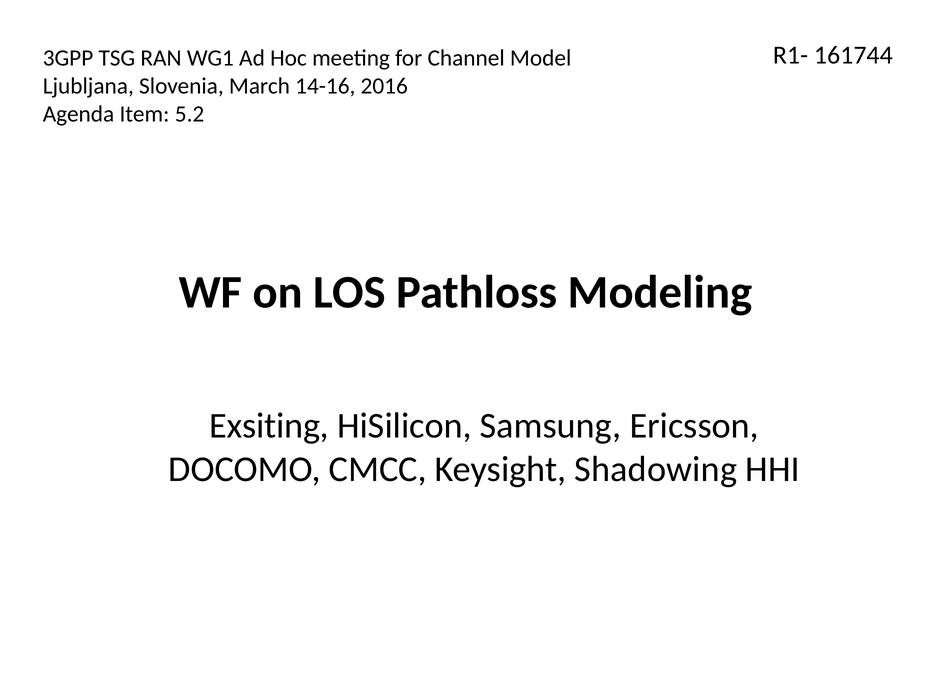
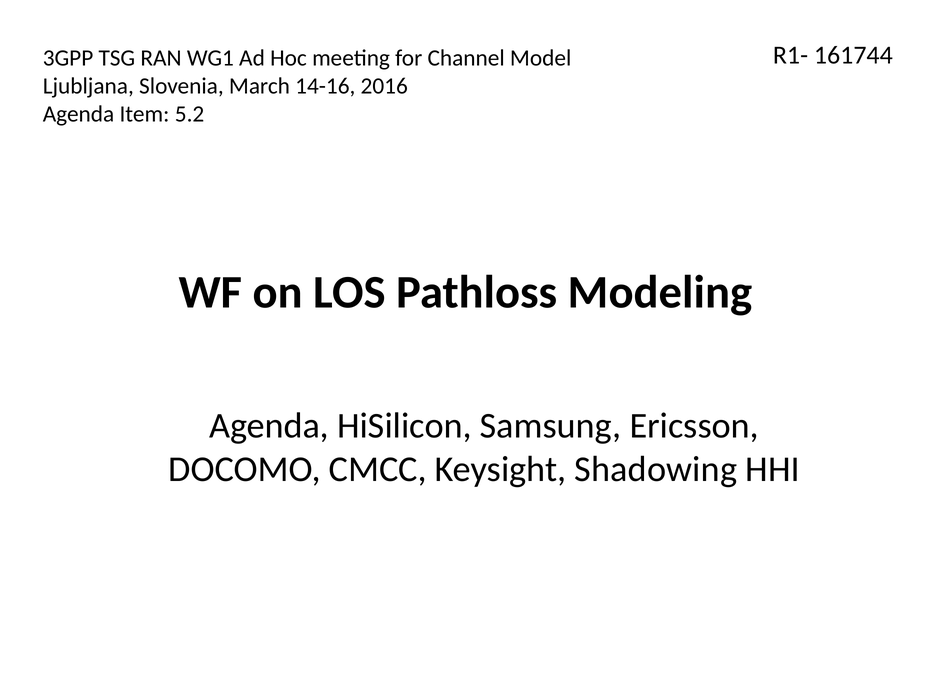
Exsiting: Exsiting -> Agenda (269, 426)
